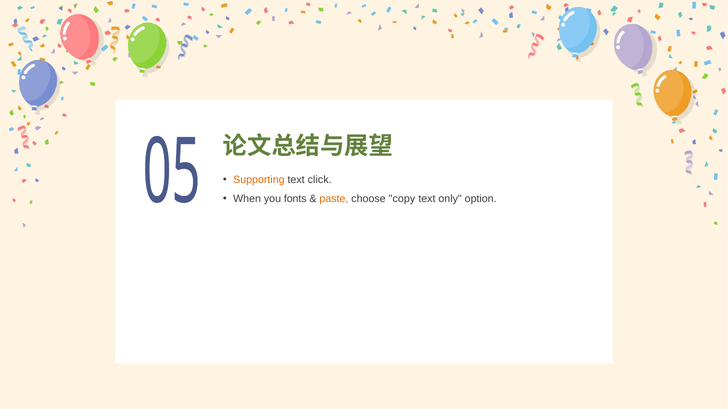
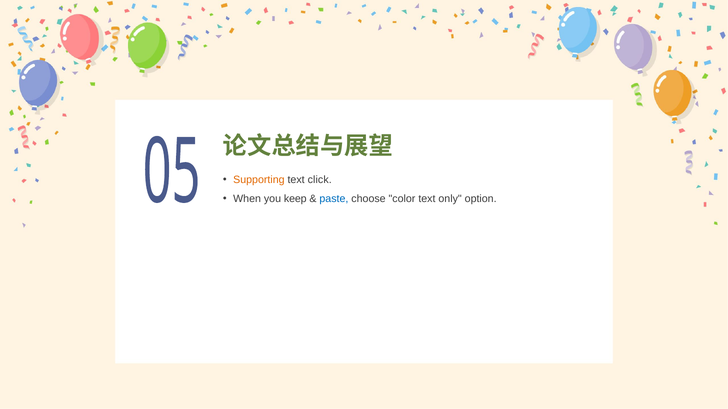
fonts: fonts -> keep (295, 199)
paste colour: orange -> blue (334, 199)
copy: copy -> color (402, 199)
